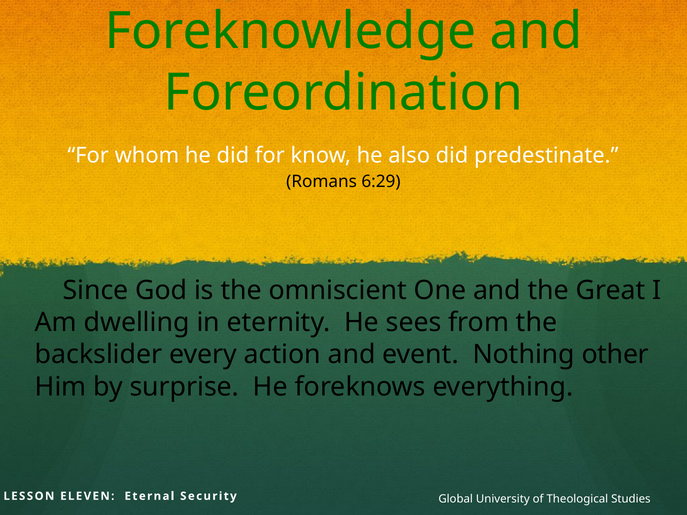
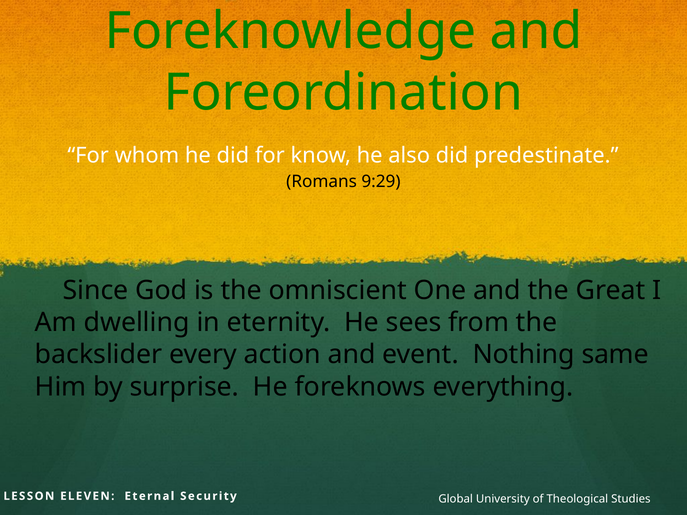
6:29: 6:29 -> 9:29 (381, 181)
other: other -> same (615, 355)
